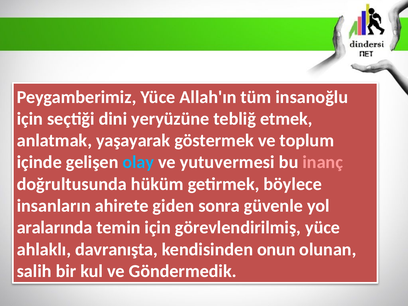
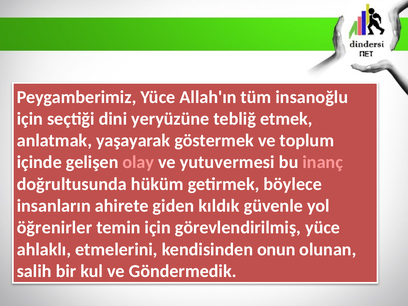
olay colour: light blue -> pink (138, 162)
sonra: sonra -> kıldık (219, 206)
aralarında: aralarında -> öğrenirler (54, 228)
davranışta: davranışta -> etmelerini (116, 249)
